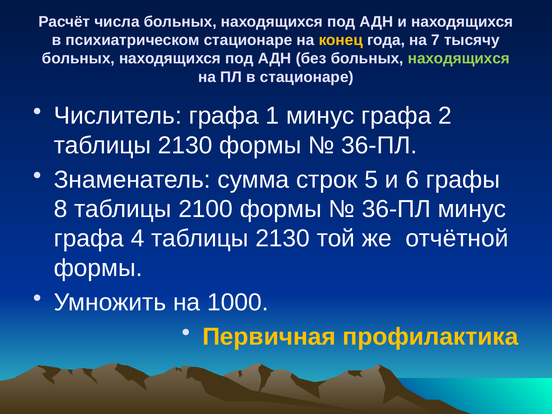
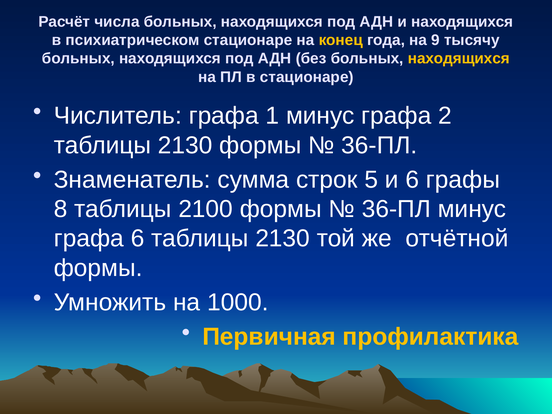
7: 7 -> 9 (436, 40)
находящихся colour: light green -> yellow (459, 59)
графа 4: 4 -> 6 (138, 238)
